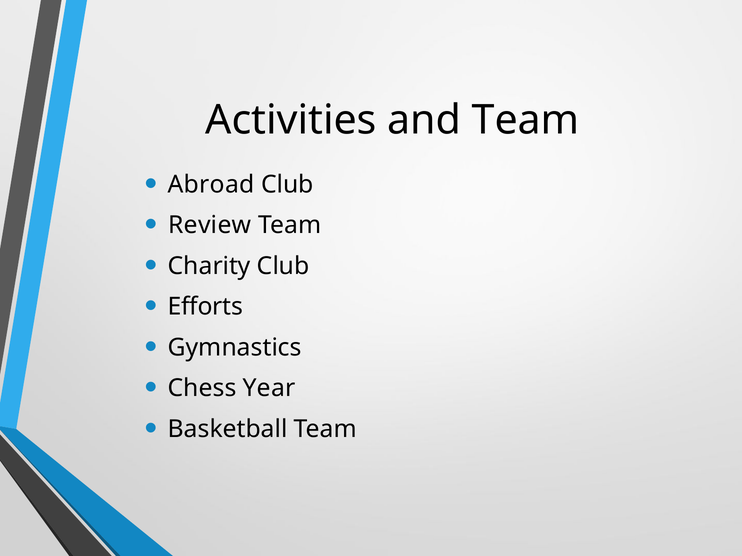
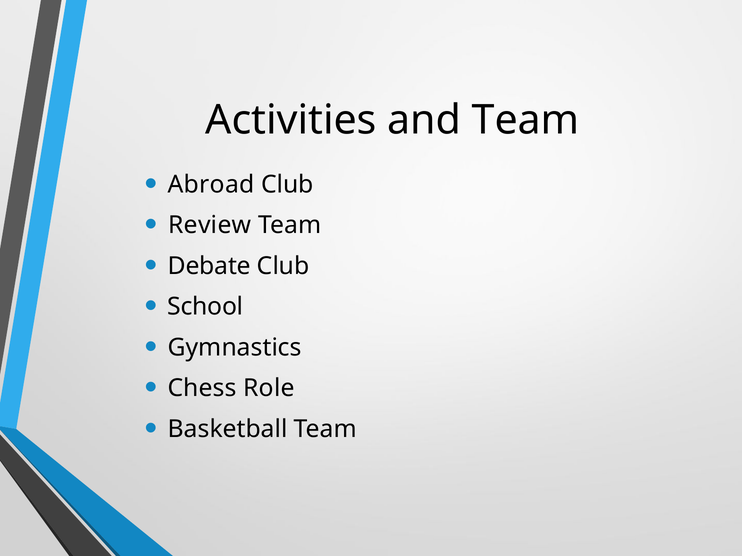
Charity: Charity -> Debate (209, 266)
Efforts: Efforts -> School (205, 307)
Year: Year -> Role (269, 389)
